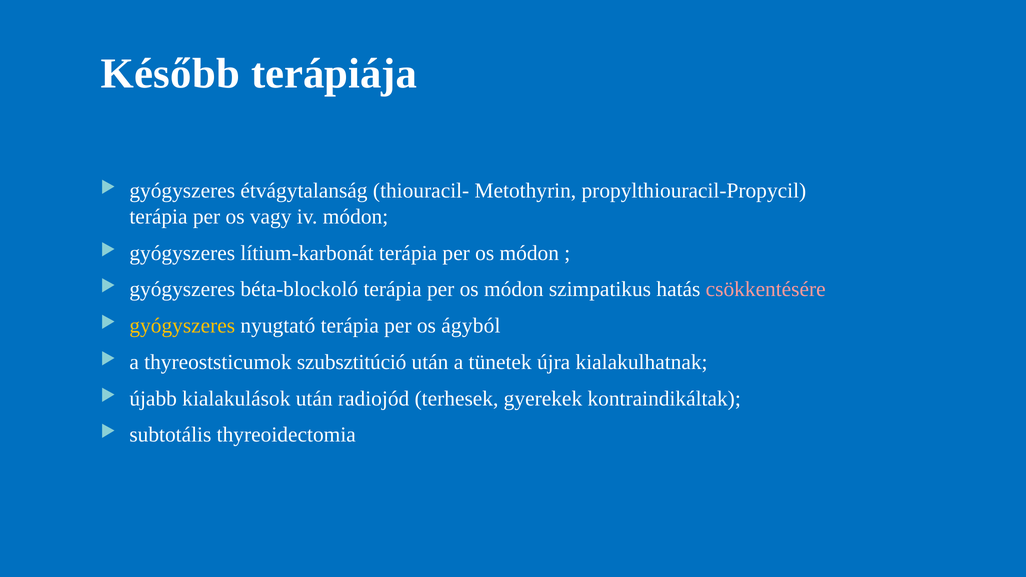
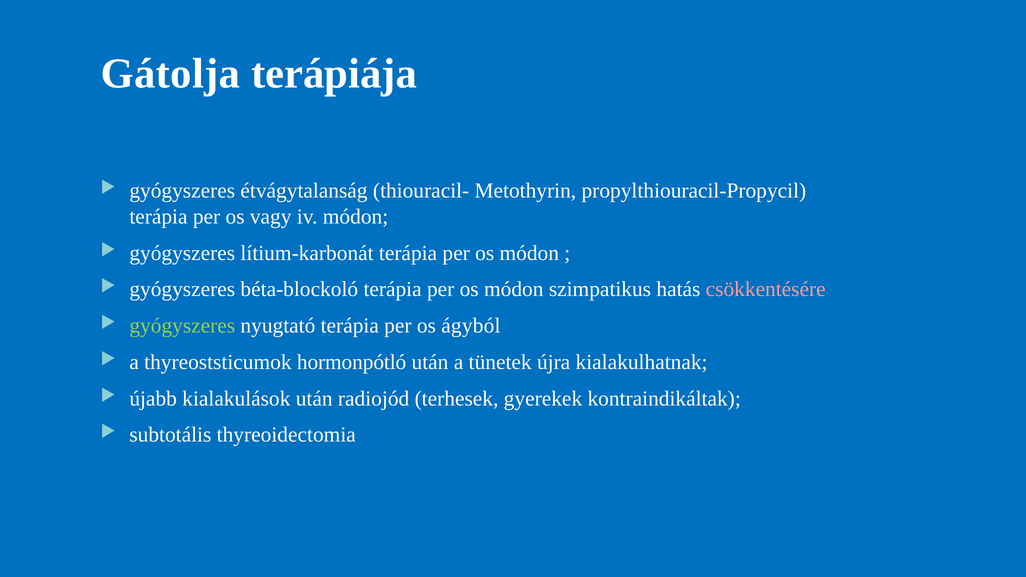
Később: Később -> Gátolja (170, 73)
gyógyszeres colour: yellow -> light green (182, 326)
szubsztitúció: szubsztitúció -> hormonpótló (352, 362)
